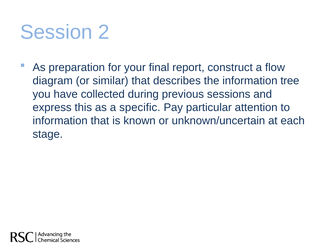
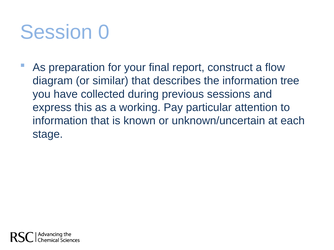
2: 2 -> 0 (104, 32)
specific: specific -> working (140, 108)
